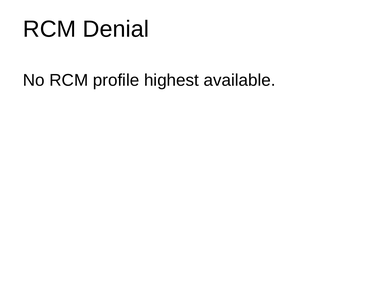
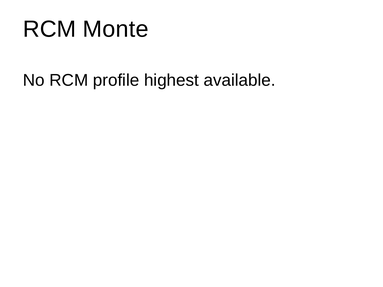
Denial: Denial -> Monte (116, 29)
